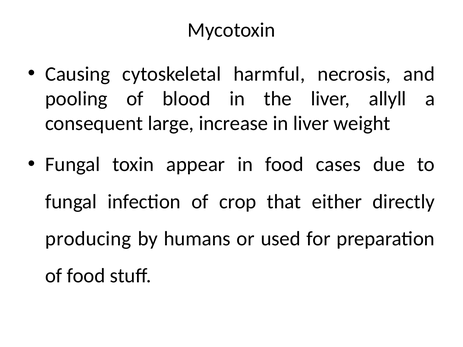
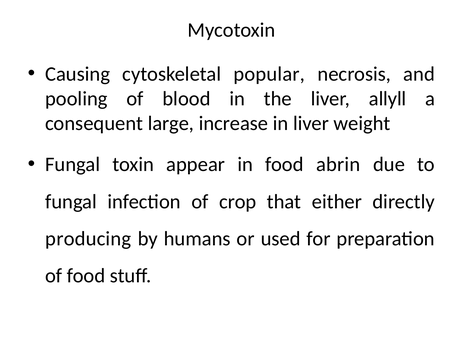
harmful: harmful -> popular (269, 74)
cases: cases -> abrin (338, 165)
